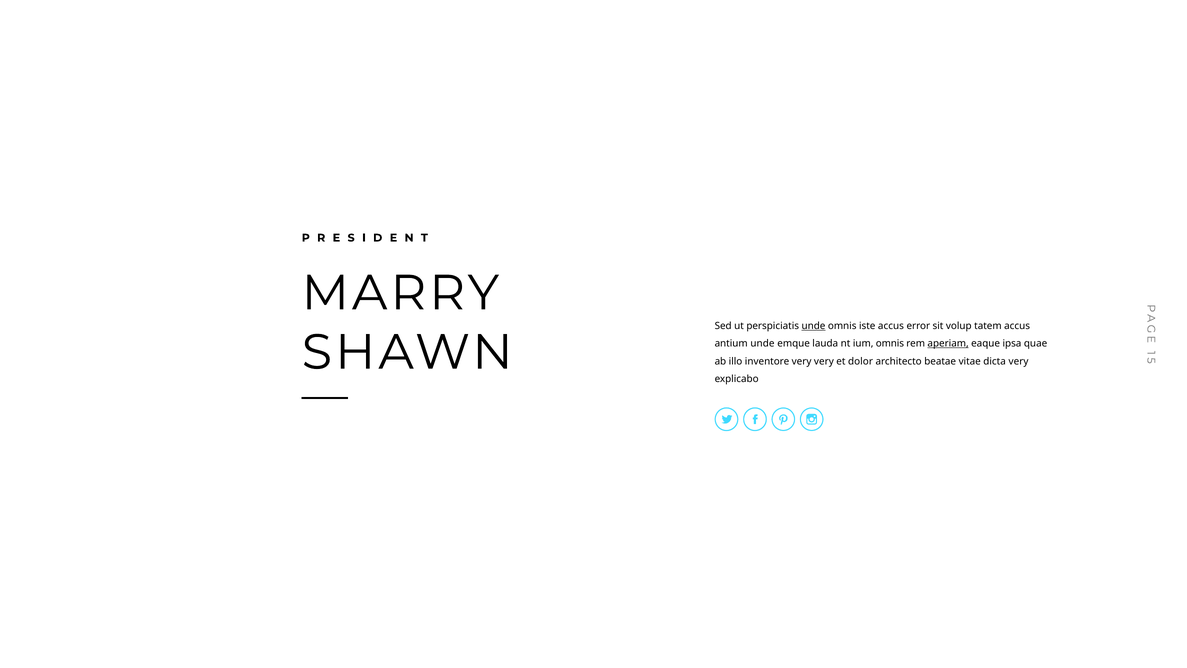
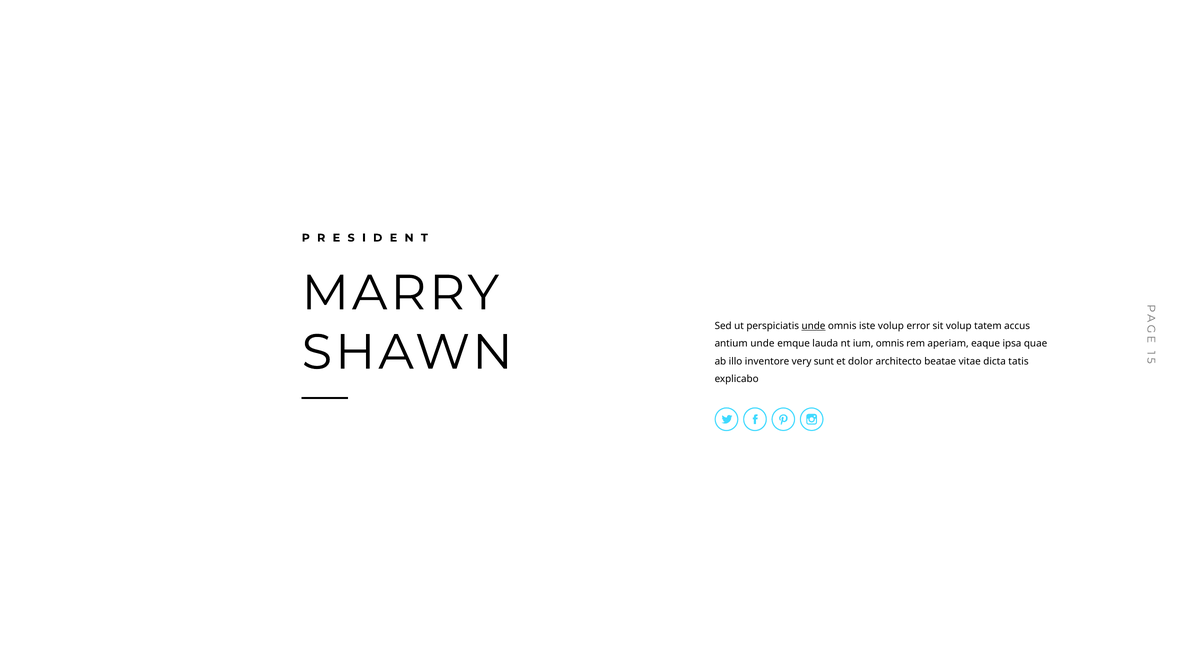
iste accus: accus -> volup (891, 326)
aperiam underline: present -> none (948, 343)
very very: very -> sunt (824, 361)
dicta very: very -> tatis (1019, 361)
